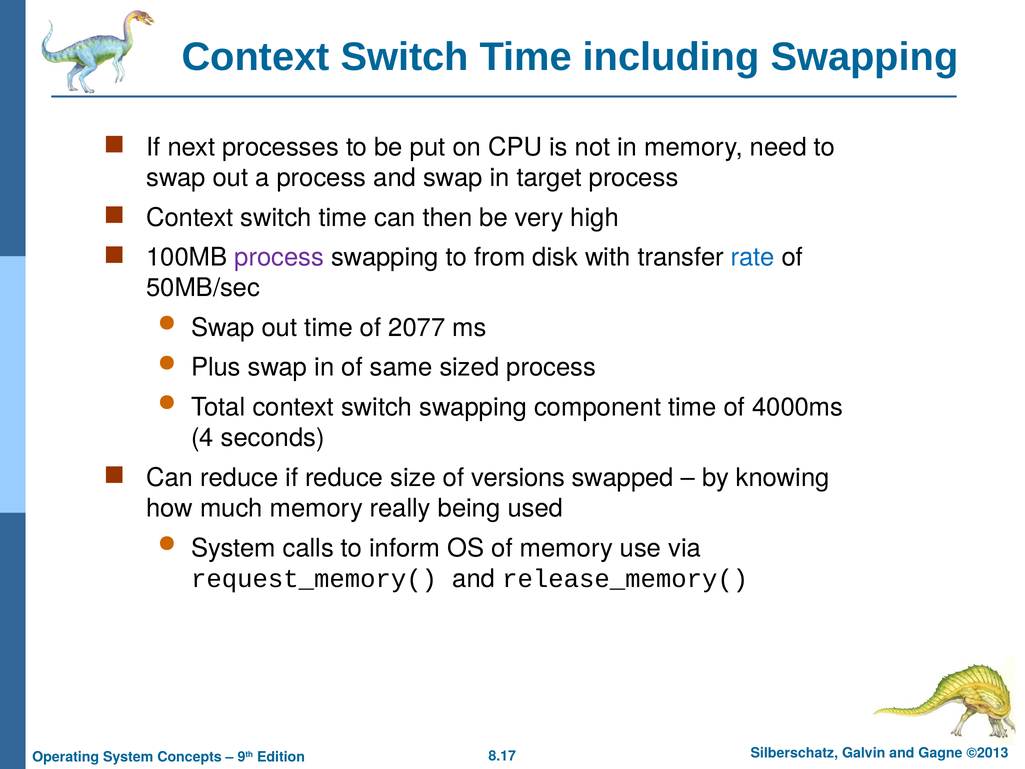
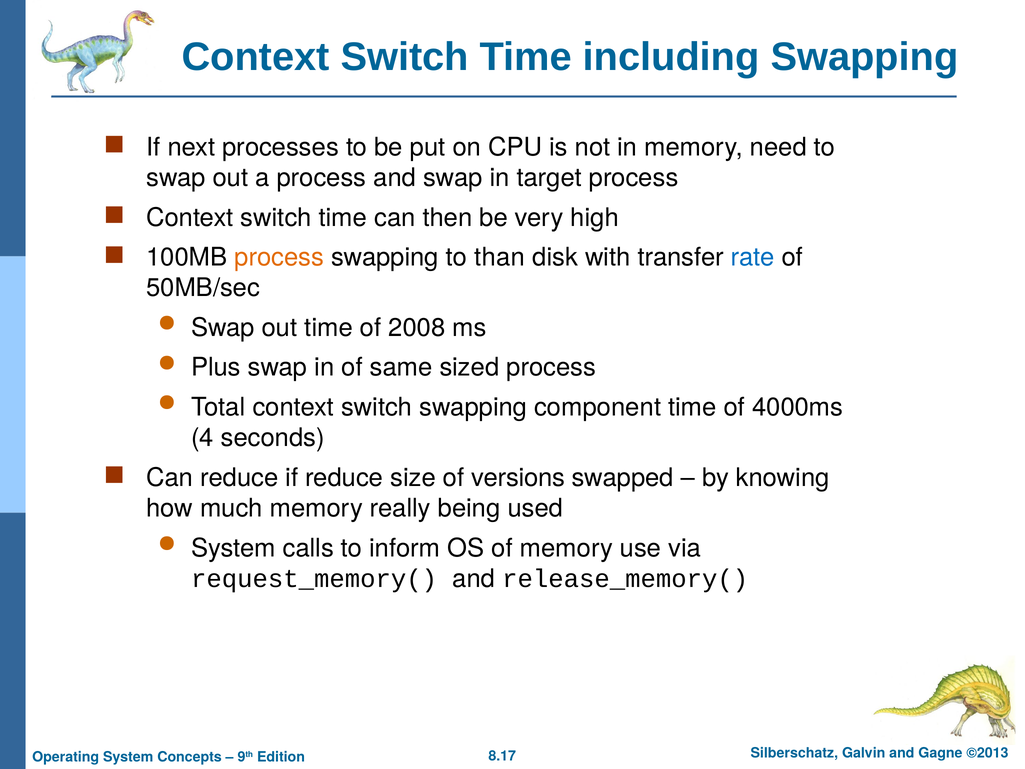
process colour: purple -> orange (279, 257)
from: from -> than (500, 257)
2077: 2077 -> 2008 (417, 328)
